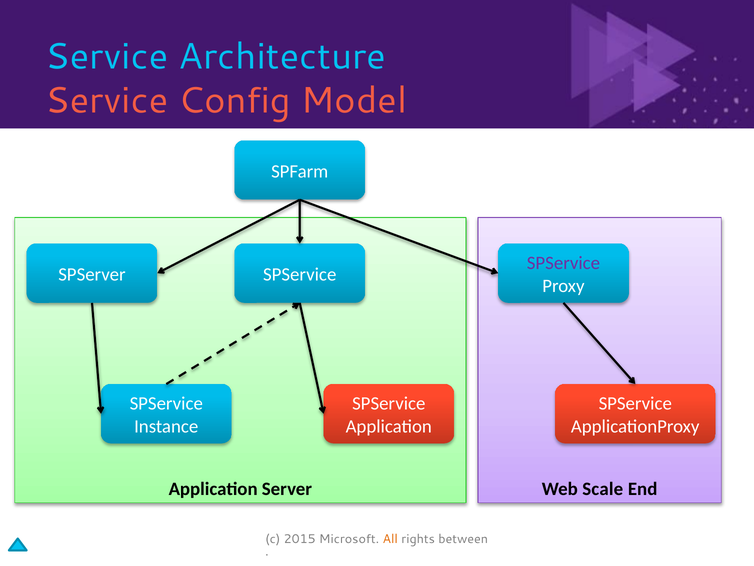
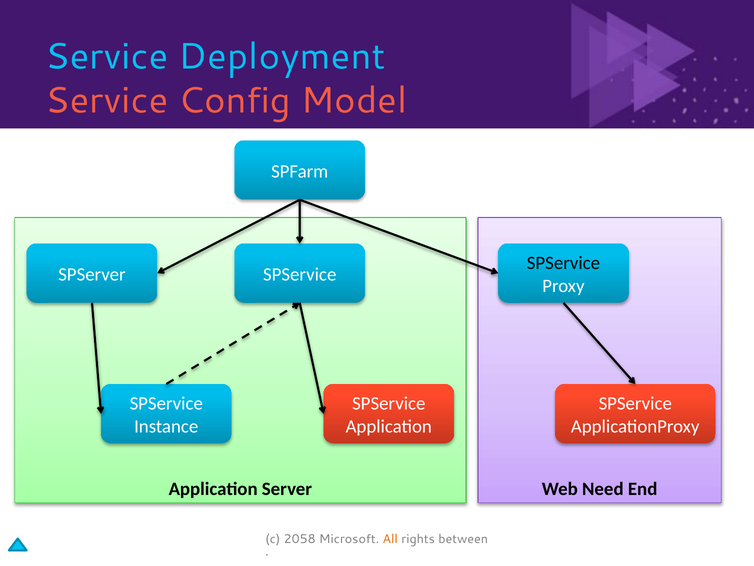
Architecture: Architecture -> Deployment (282, 56)
SPService colour: purple -> black (563, 263)
Scale: Scale -> Need (603, 489)
2015: 2015 -> 2058 (300, 539)
